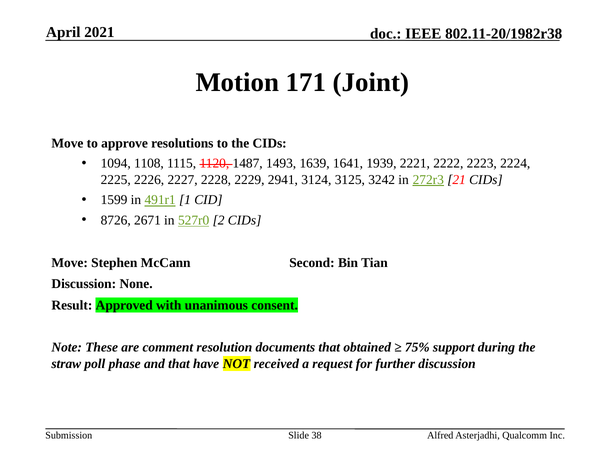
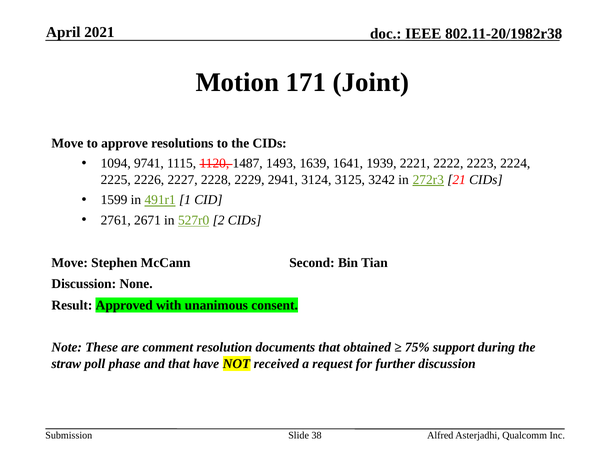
1108: 1108 -> 9741 (149, 163)
8726: 8726 -> 2761 (116, 220)
